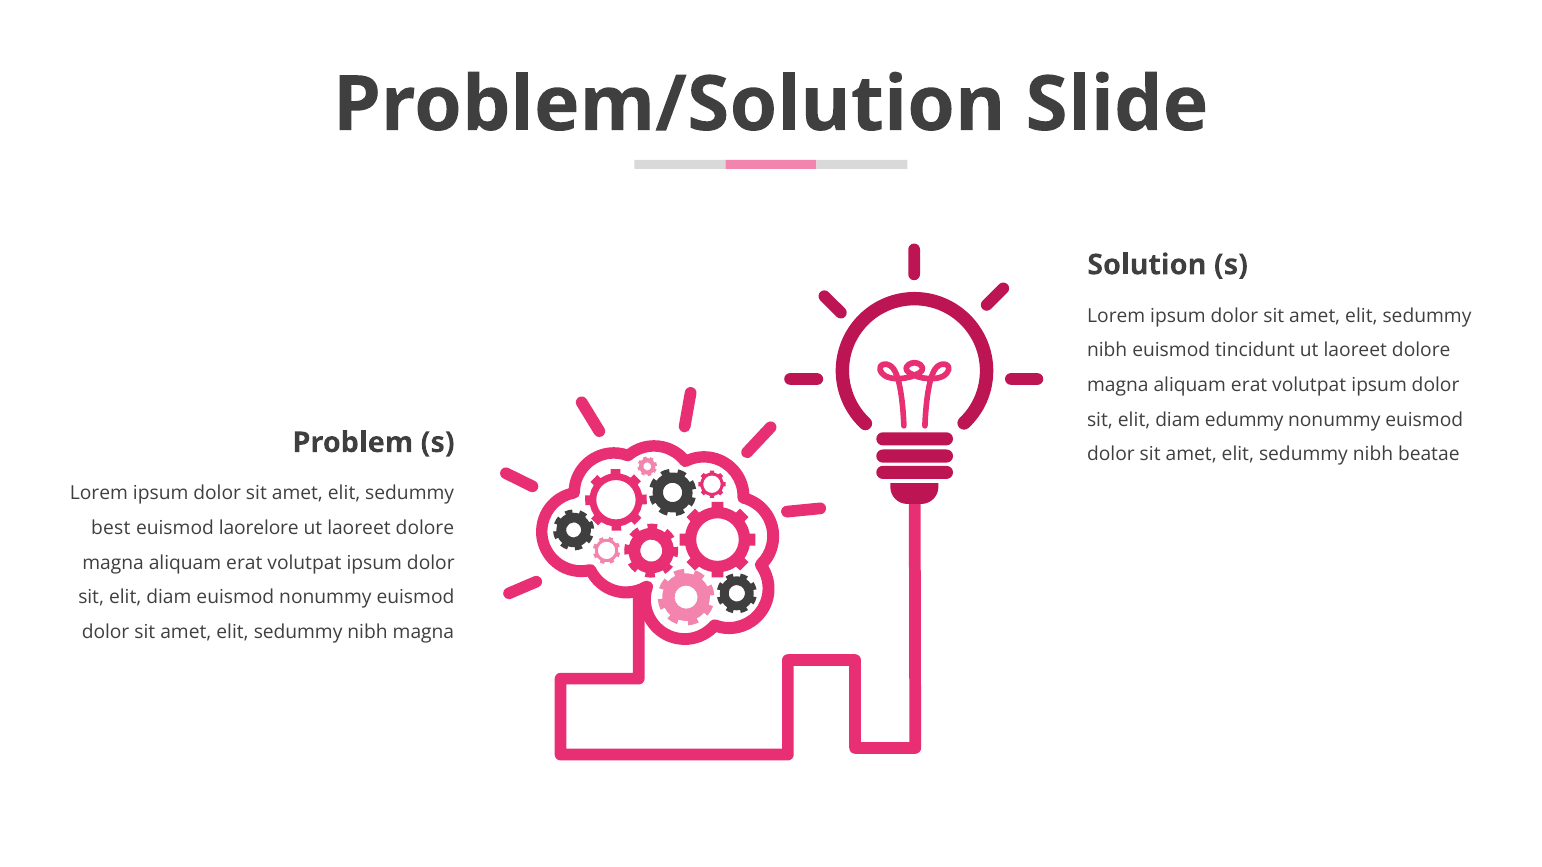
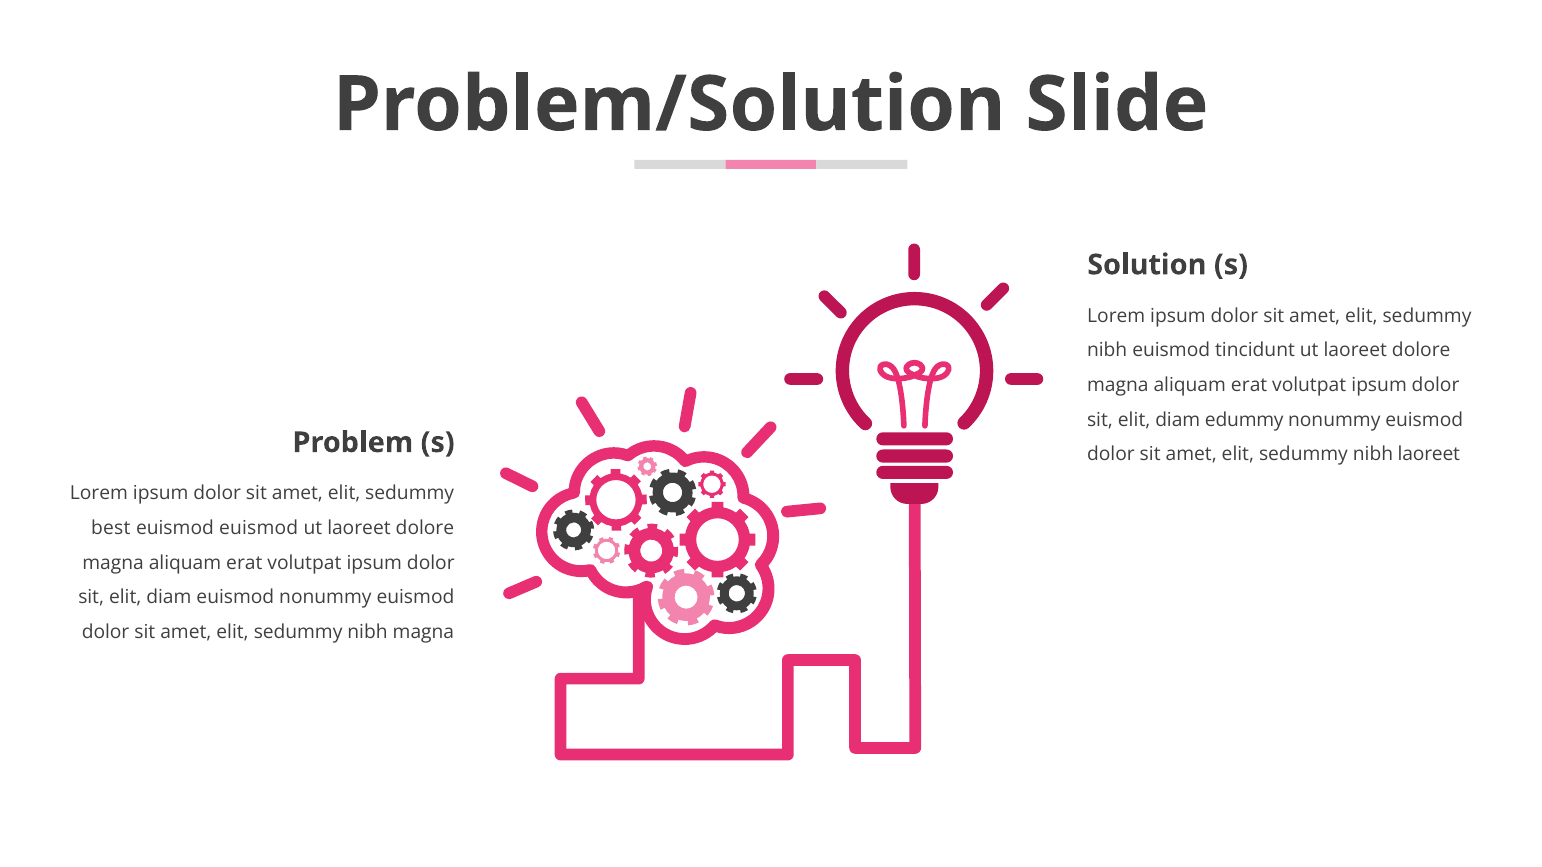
nibh beatae: beatae -> laoreet (1429, 455)
euismod laorelore: laorelore -> euismod (259, 528)
